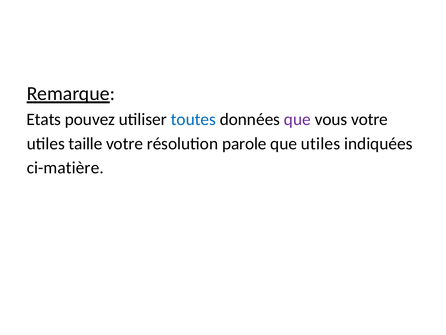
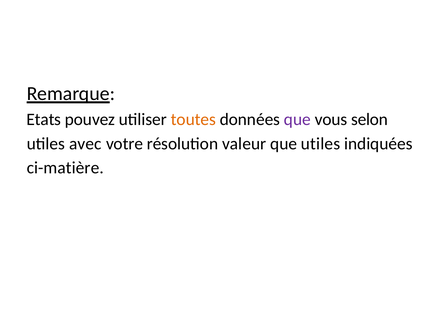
toutes colour: blue -> orange (193, 119)
vous votre: votre -> selon (370, 119)
taille: taille -> avec (85, 143)
parole: parole -> valeur (244, 143)
